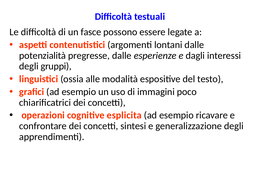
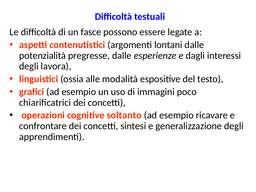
gruppi: gruppi -> lavora (56, 66)
esplicita: esplicita -> soltanto (124, 115)
